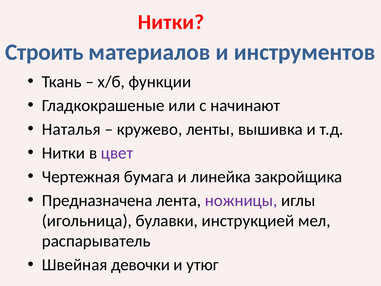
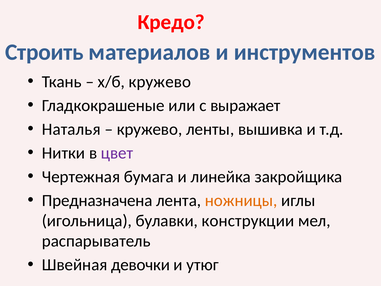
Нитки: Нитки -> Кредо (171, 22)
х/б функции: функции -> кружево (160, 82)
начинают: начинают -> выражает (245, 105)
ножницы colour: purple -> orange (241, 200)
инструкцией: инструкцией -> конструкции (248, 221)
